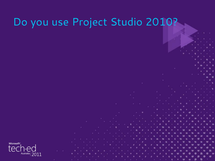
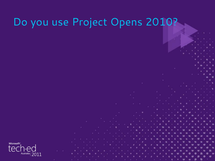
Studio: Studio -> Opens (126, 22)
